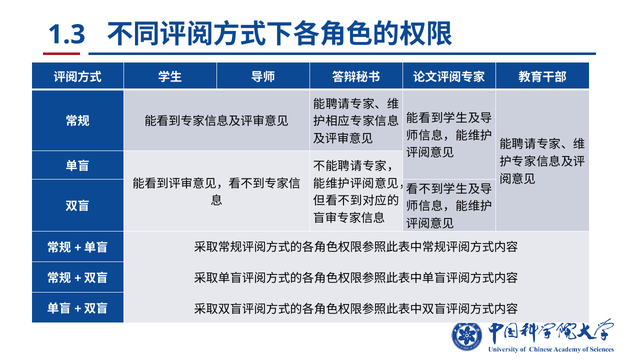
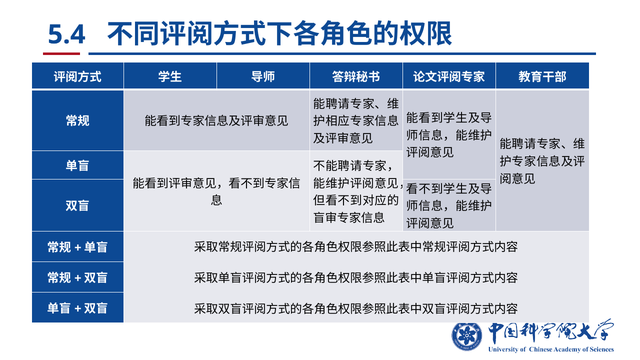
1.3: 1.3 -> 5.4 (67, 35)
